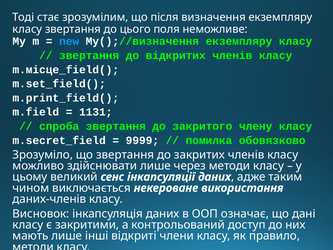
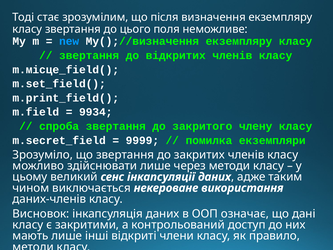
1131: 1131 -> 9934 (96, 112)
обовязково: обовязково -> екземпляри (272, 140)
